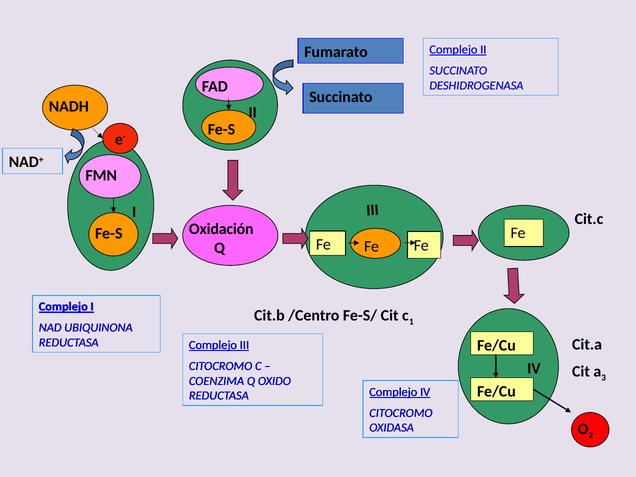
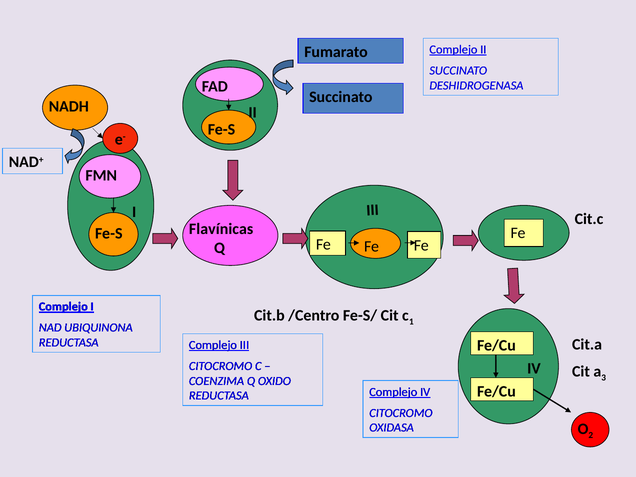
Oxidación: Oxidación -> Flavínicas (221, 229)
